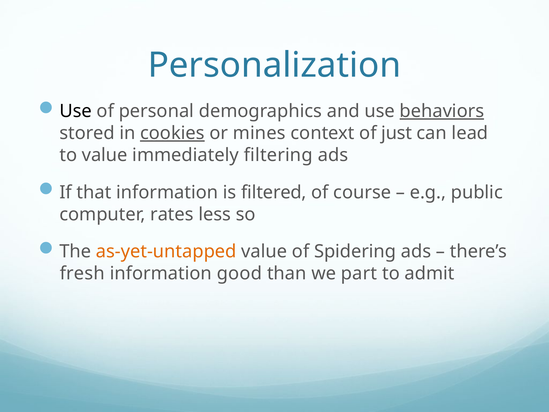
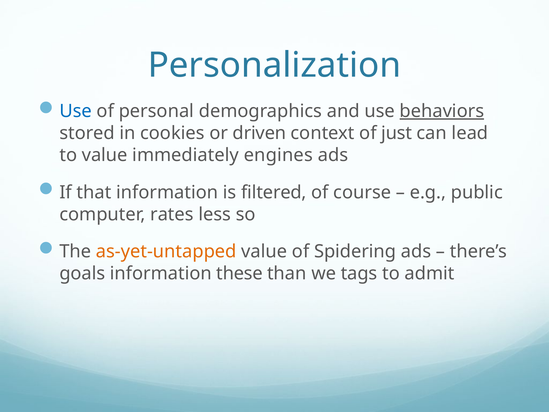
Use colour: black -> blue (76, 111)
cookies underline: present -> none (172, 133)
mines: mines -> driven (259, 133)
filtering: filtering -> engines (278, 155)
fresh: fresh -> goals (82, 273)
good: good -> these (240, 273)
part: part -> tags (359, 273)
